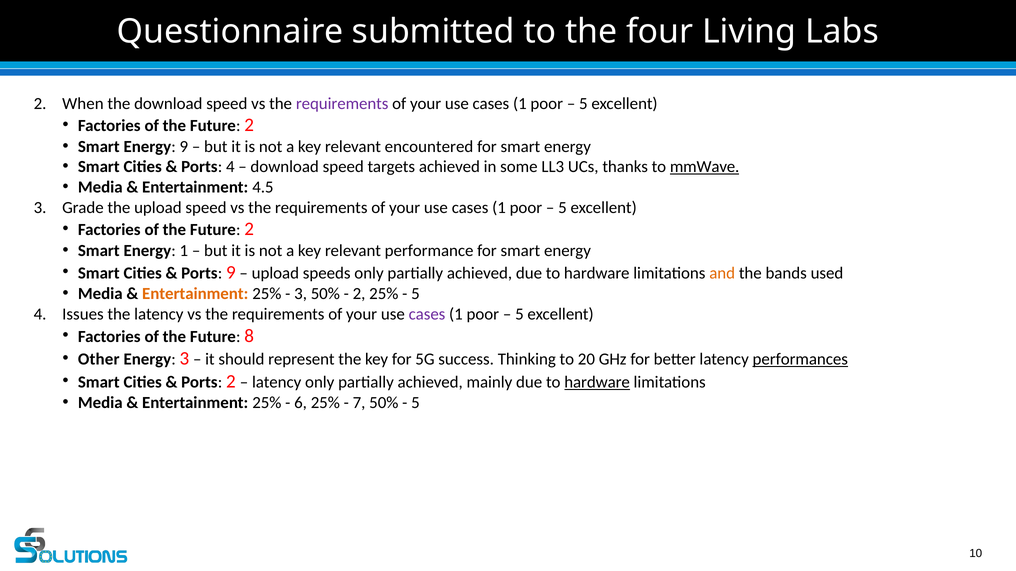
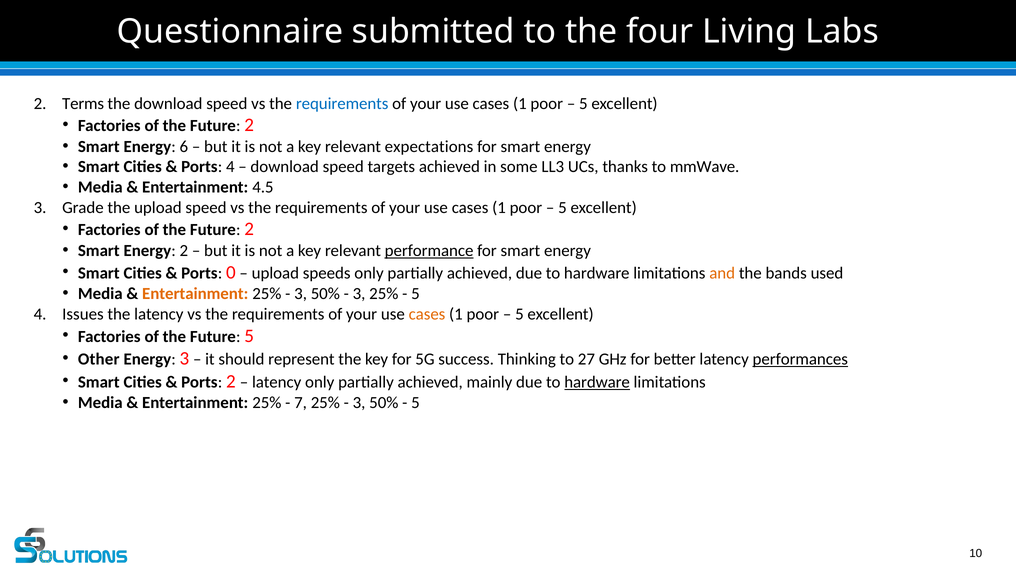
When: When -> Terms (83, 104)
requirements colour: purple -> blue (342, 104)
Energy 9: 9 -> 6 (184, 147)
encountered: encountered -> expectations (429, 147)
mmWave underline: present -> none (705, 167)
Energy 1: 1 -> 2 (184, 251)
performance underline: none -> present (429, 251)
Ports 9: 9 -> 0 (231, 273)
2: 2 -> 3 (359, 294)
cases colour: purple -> orange (427, 314)
Future 8: 8 -> 5 (249, 336)
20: 20 -> 27 (586, 360)
6: 6 -> 7 (301, 403)
7: 7 -> 3 (359, 403)
